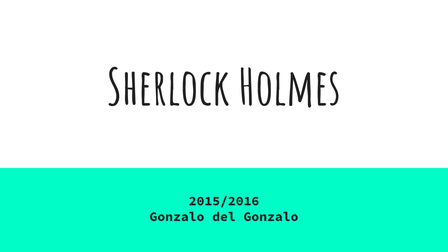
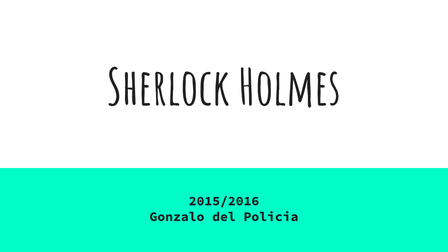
del Gonzalo: Gonzalo -> Policia (271, 217)
